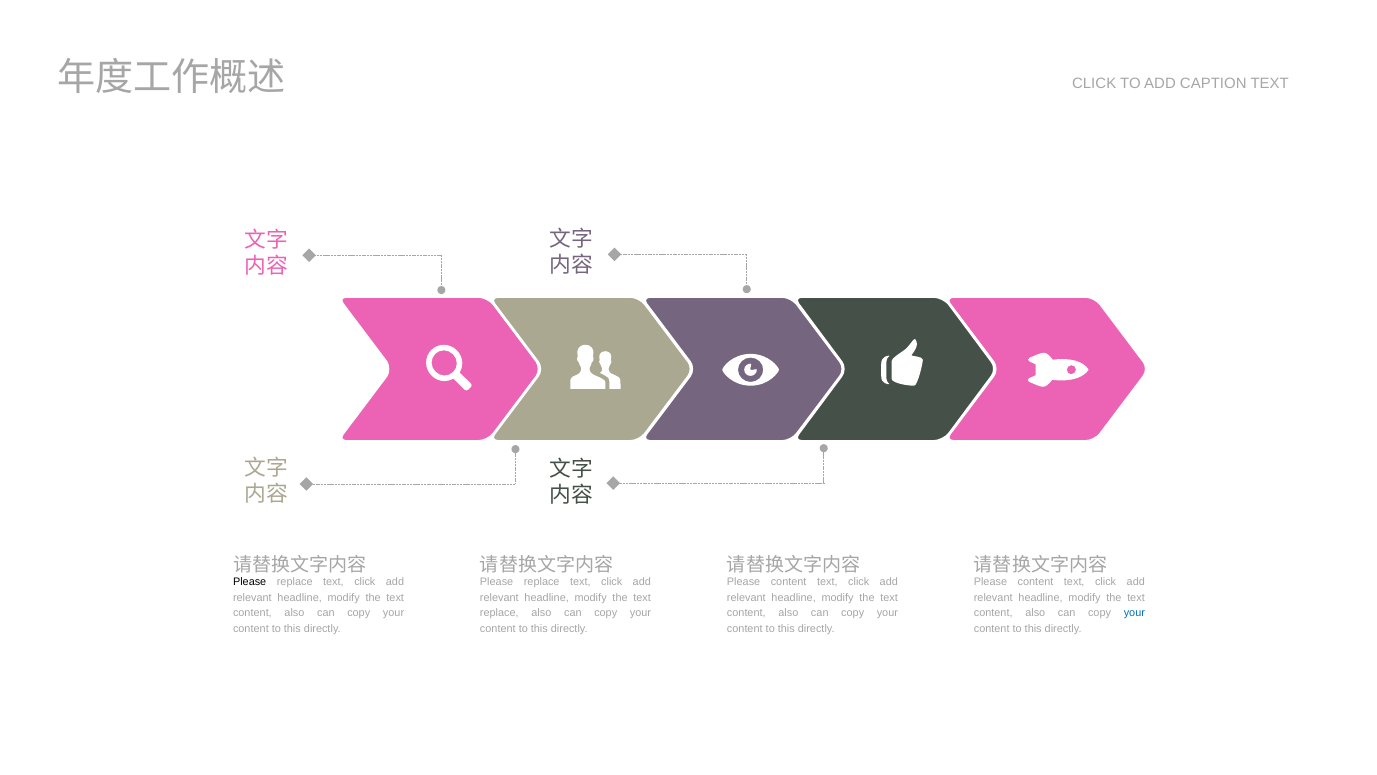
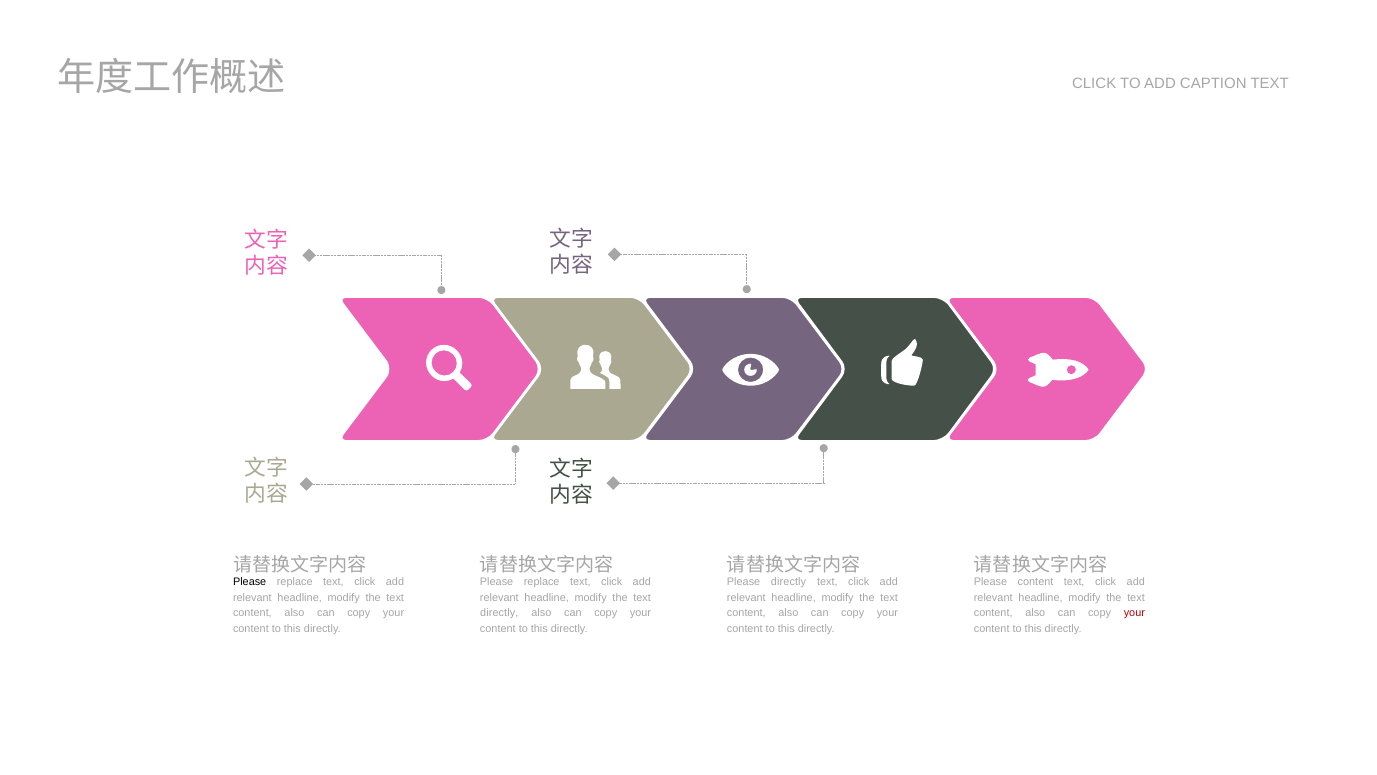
content: content -> directly (789, 582)
replace: replace -> directly (499, 613)
your colour: blue -> red (1134, 613)
